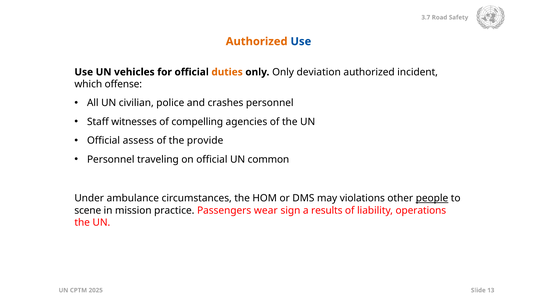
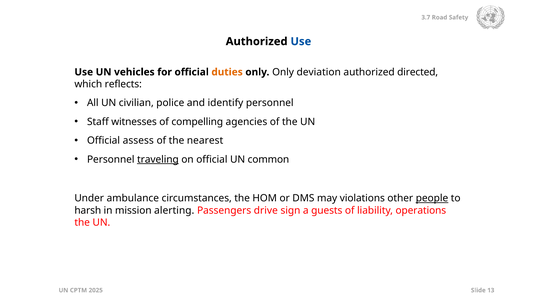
Authorized colour: orange -> black (257, 41)
incident: incident -> directed (418, 72)
offense: offense -> reflects (123, 84)
crashes: crashes -> identify (225, 103)
provide: provide -> nearest (205, 141)
traveling underline: none -> present (158, 159)
scene: scene -> harsh (88, 210)
practice: practice -> alerting (174, 210)
wear: wear -> drive (266, 210)
results: results -> guests (327, 210)
